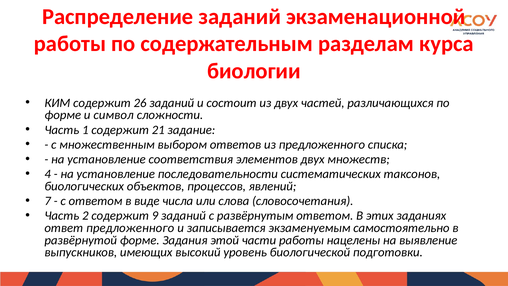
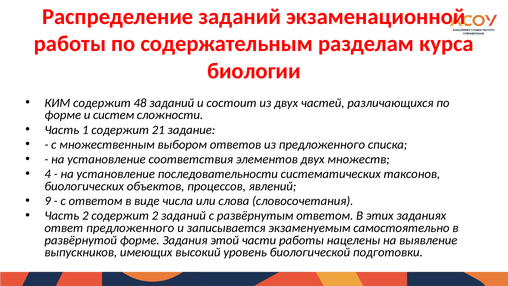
26: 26 -> 48 (140, 103)
символ: символ -> систем (114, 115)
7: 7 -> 9 (48, 201)
содержит 9: 9 -> 2 (155, 216)
